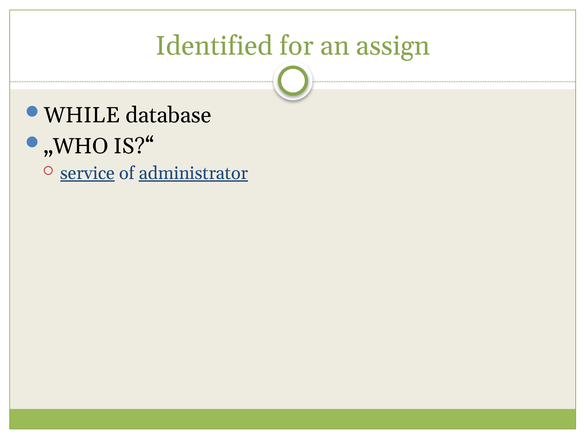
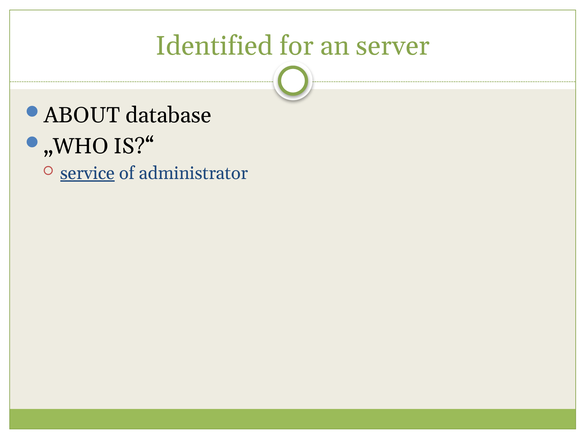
assign: assign -> server (393, 46)
WHILE: WHILE -> ABOUT (82, 115)
administrator underline: present -> none (193, 174)
